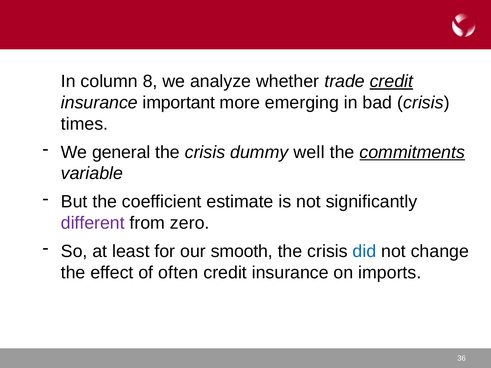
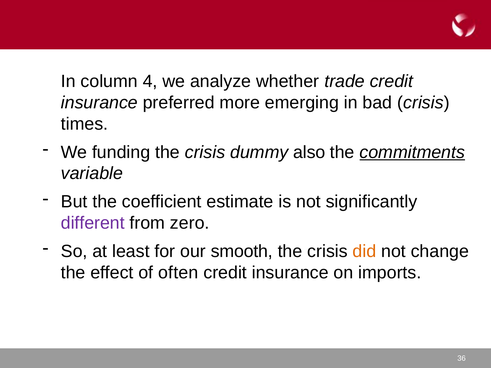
8: 8 -> 4 (150, 81)
credit underline: present -> none (391, 81)
important: important -> preferred (179, 103)
general: general -> funding (121, 152)
well: well -> also (309, 152)
did colour: blue -> orange (364, 251)
